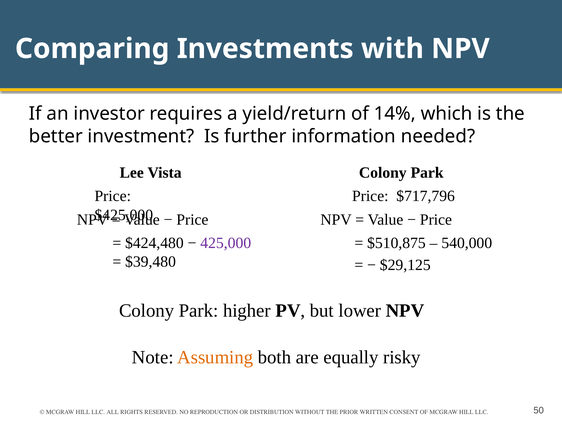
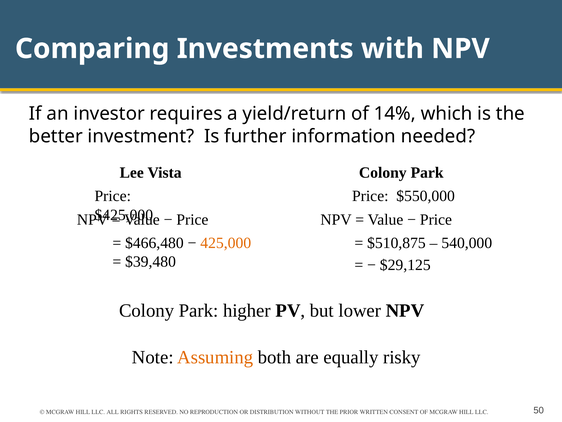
$717,796: $717,796 -> $550,000 (426, 196)
$424,480: $424,480 -> $466,480 (154, 243)
425,000 colour: purple -> orange (226, 243)
